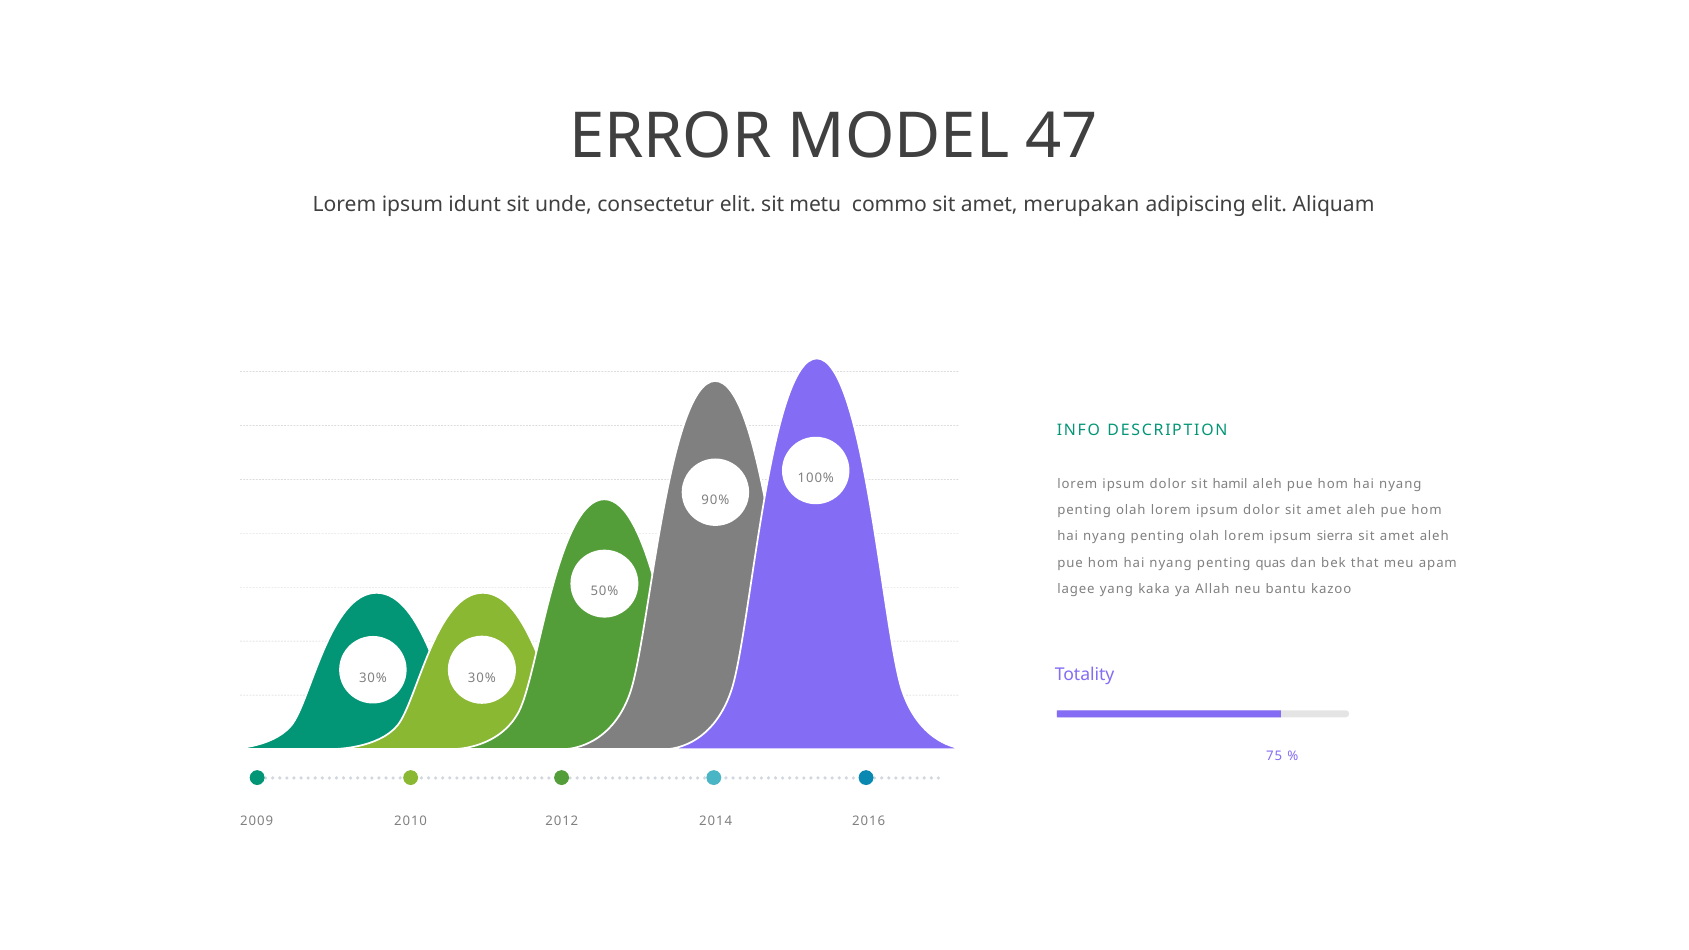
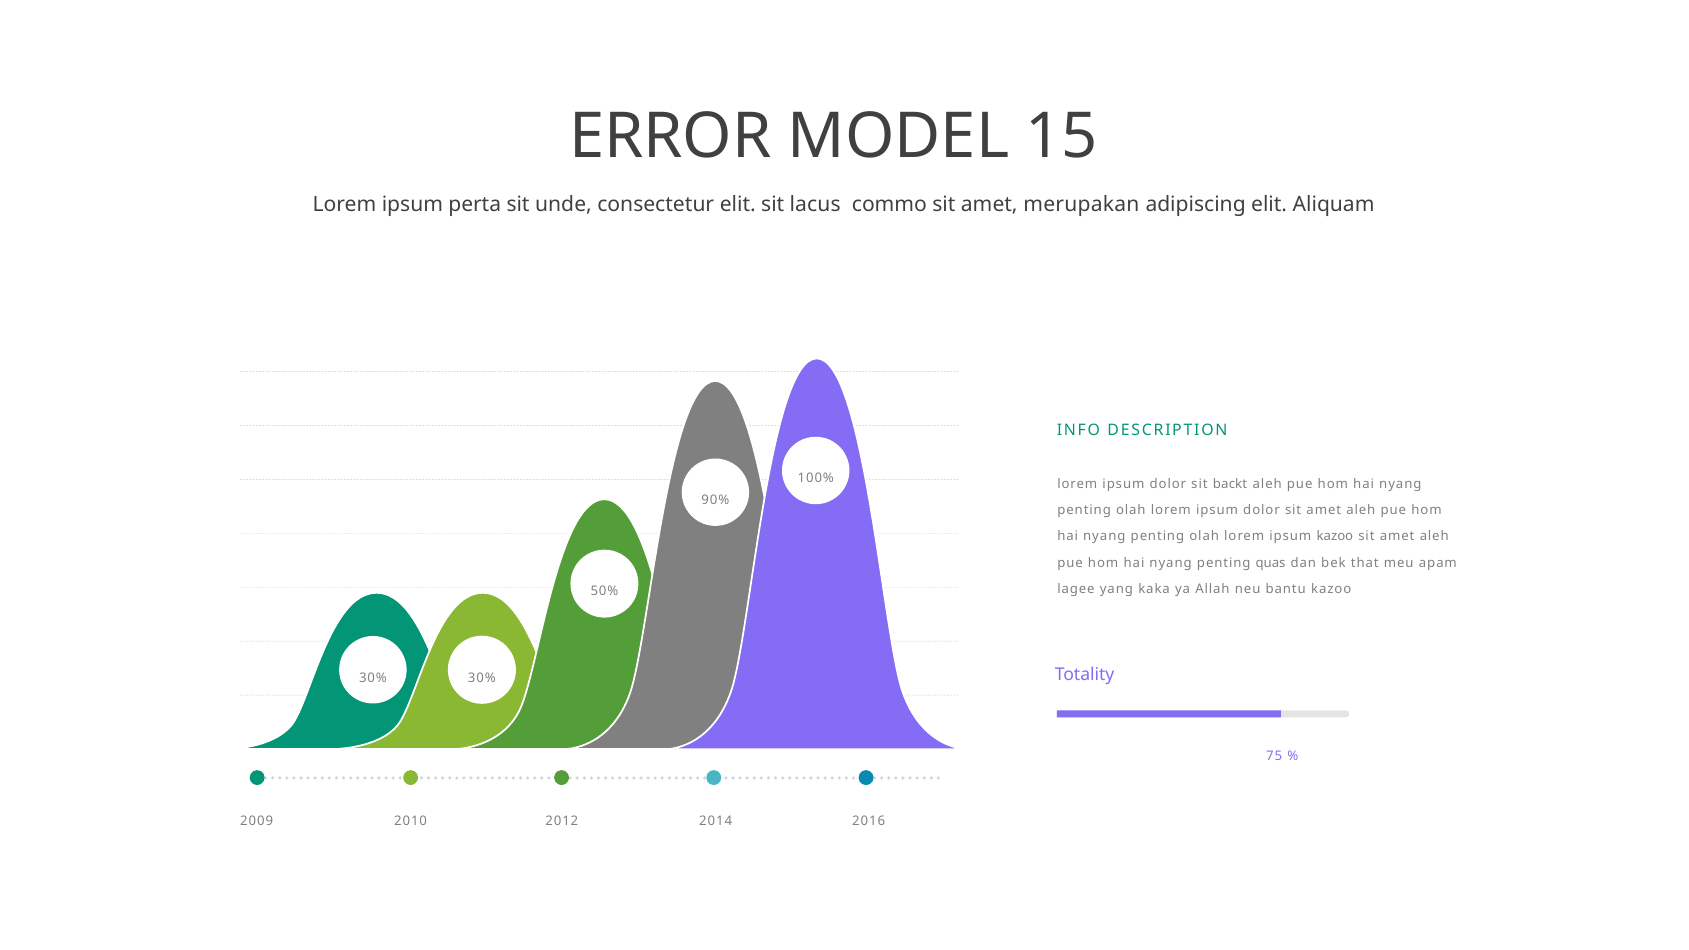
47: 47 -> 15 (1062, 136)
idunt: idunt -> perta (475, 204)
metu: metu -> lacus (815, 204)
hamil: hamil -> backt (1230, 484)
ipsum sierra: sierra -> kazoo (1335, 537)
